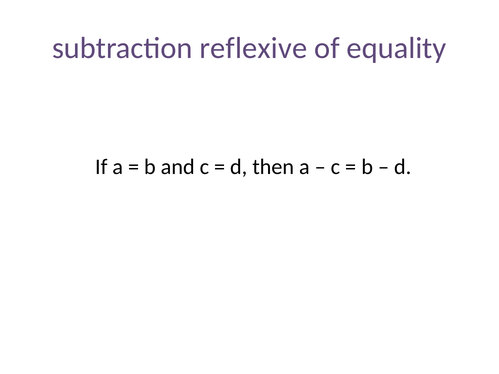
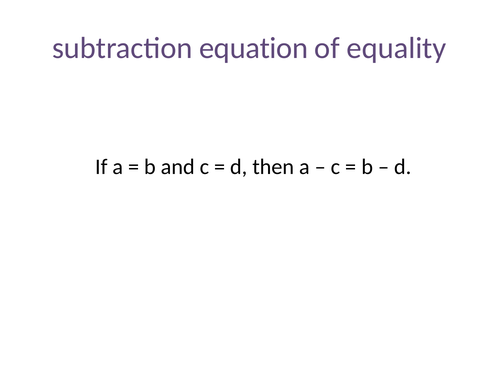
reflexive: reflexive -> equation (254, 48)
